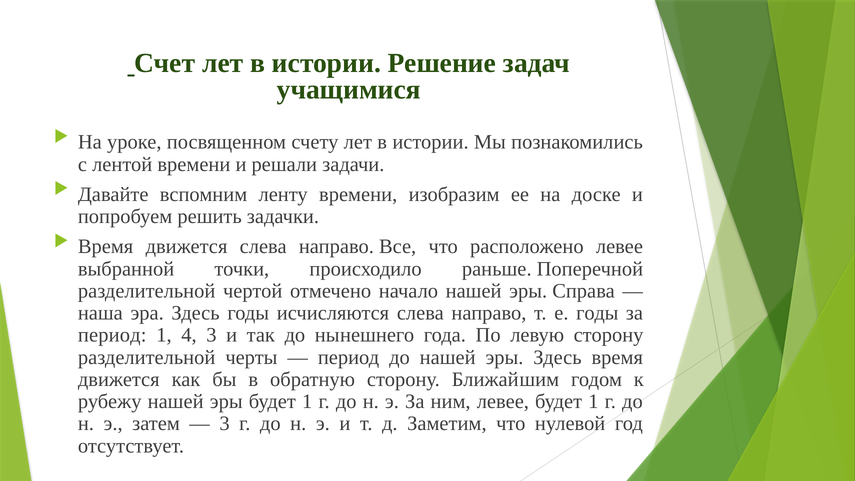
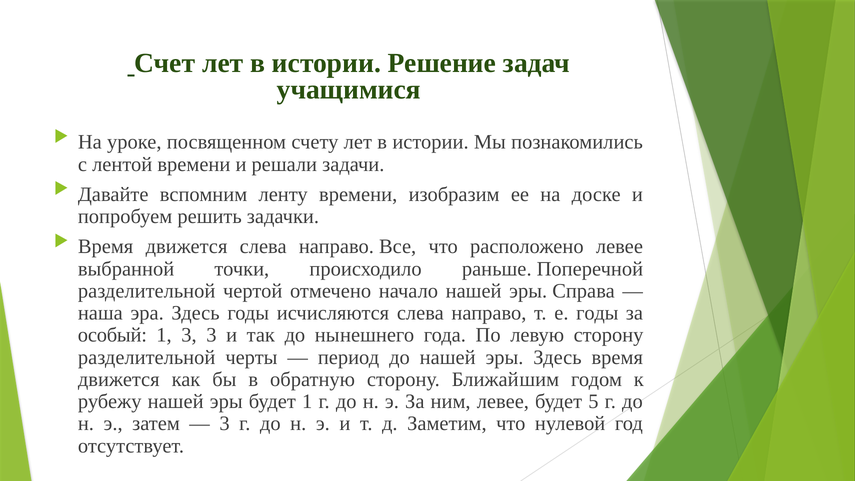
период: период -> особый (112, 335)
1 4: 4 -> 3 (189, 335)
левее будет 1: 1 -> 5 (593, 401)
